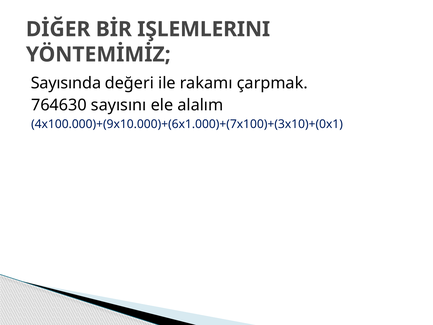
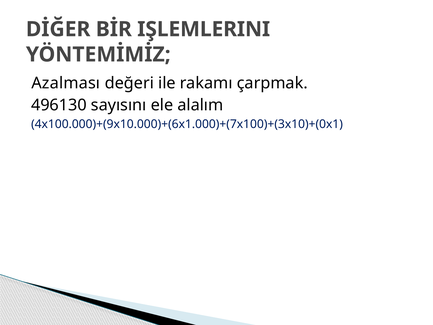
Sayısında: Sayısında -> Azalması (66, 83)
764630: 764630 -> 496130 (59, 105)
